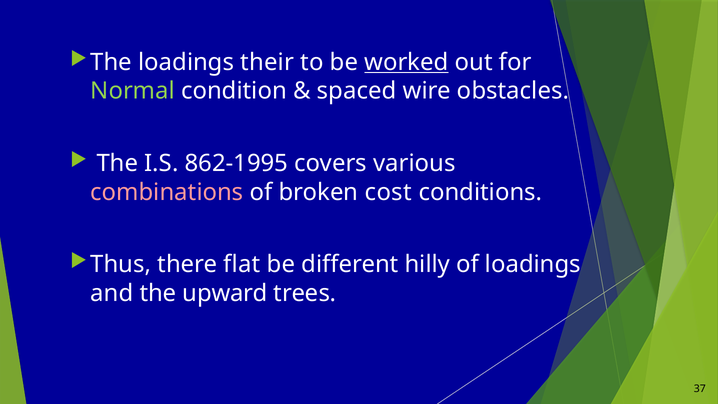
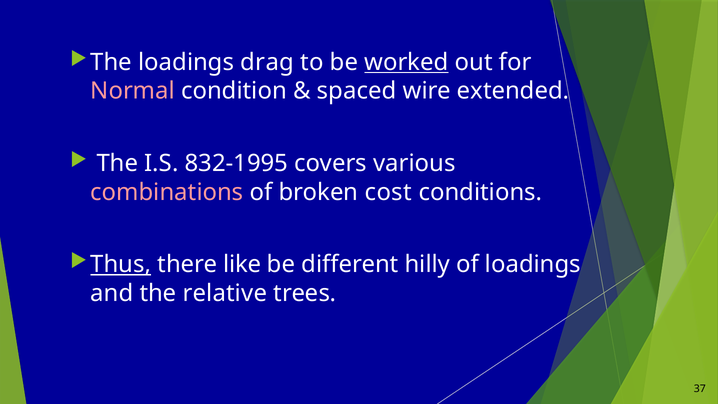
their: their -> drag (267, 62)
Normal colour: light green -> pink (133, 91)
obstacles: obstacles -> extended (513, 91)
862‐1995: 862‐1995 -> 832‐1995 (236, 163)
Thus underline: none -> present (121, 264)
flat: flat -> like (242, 264)
upward: upward -> relative (225, 293)
